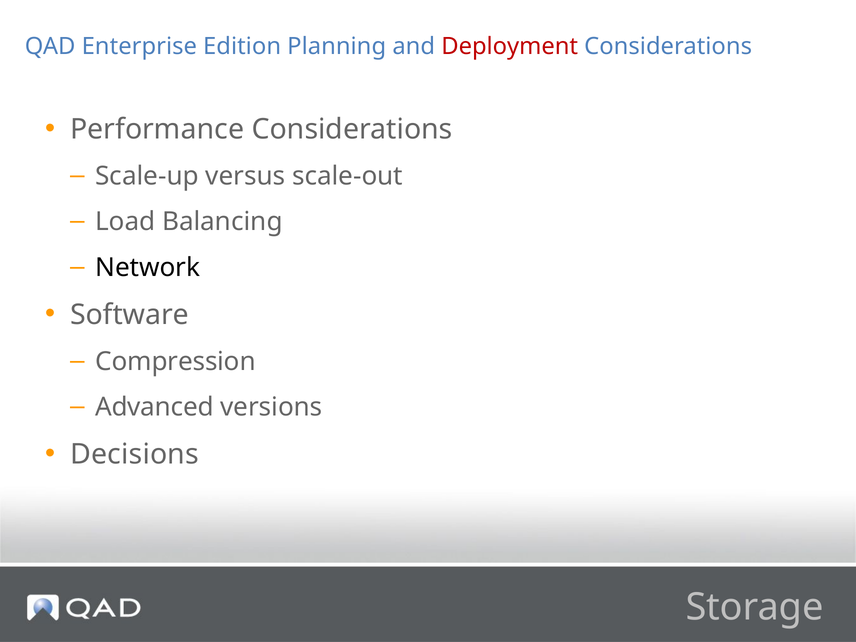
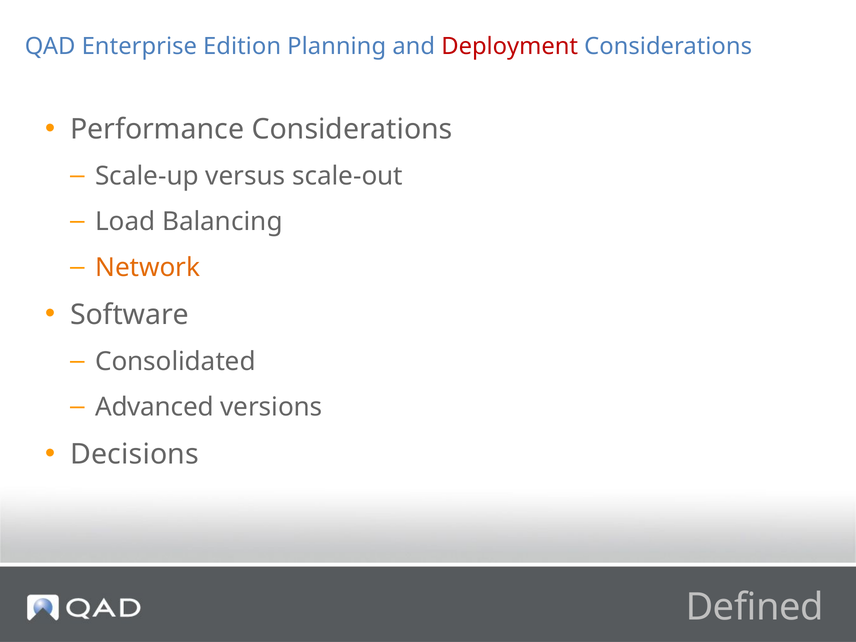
Network colour: black -> orange (148, 267)
Compression: Compression -> Consolidated (175, 362)
Storage: Storage -> Defined (755, 607)
